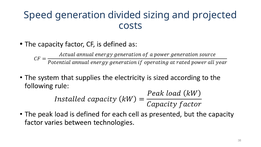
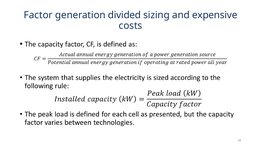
Speed: Speed -> Factor (38, 15)
projected: projected -> expensive (215, 15)
